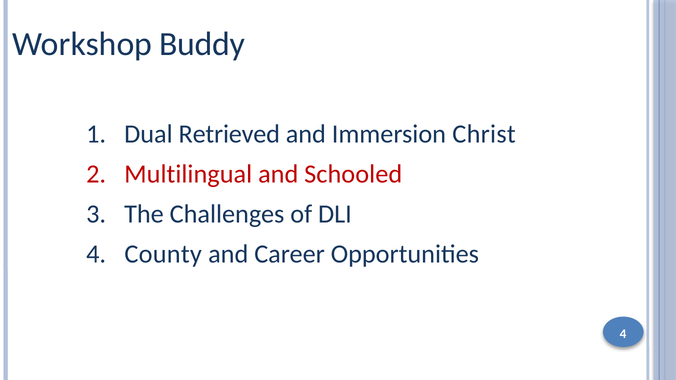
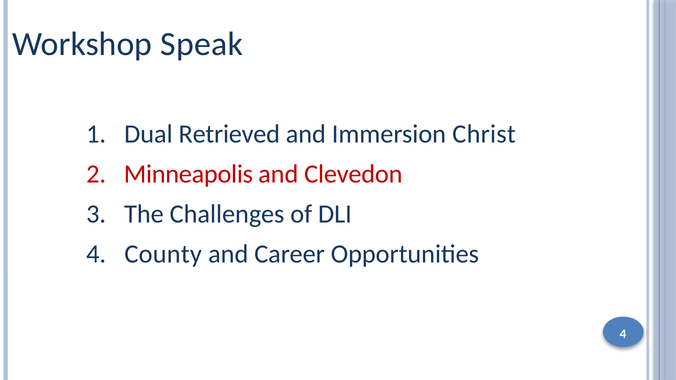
Buddy: Buddy -> Speak (202, 44)
Multilingual: Multilingual -> Minneapolis (188, 174)
Schooled: Schooled -> Clevedon (353, 174)
